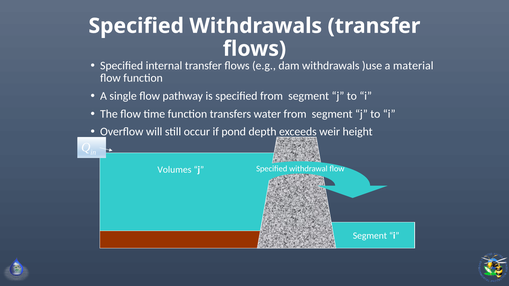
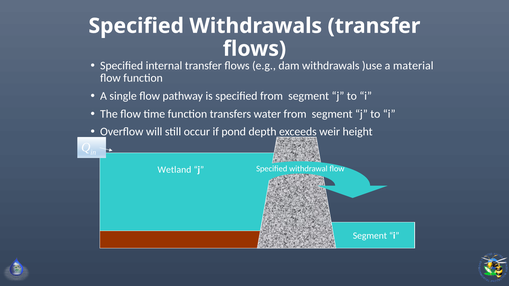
Volumes: Volumes -> Wetland (174, 170)
